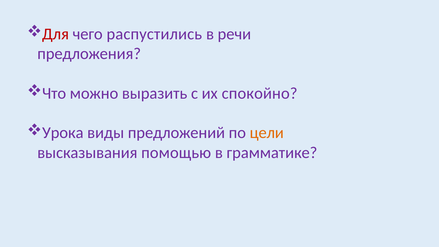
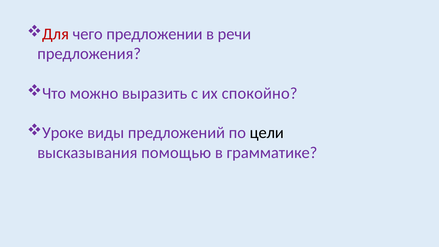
распустились: распустились -> предложении (154, 34)
Урока: Урока -> Уроке (63, 133)
цели colour: orange -> black (267, 133)
